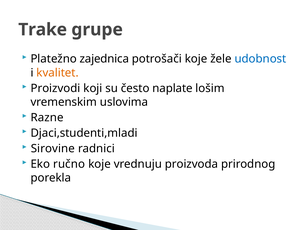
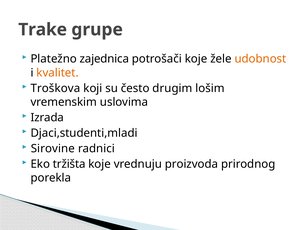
udobnost colour: blue -> orange (260, 59)
Proizvodi: Proizvodi -> Troškova (55, 88)
naplate: naplate -> drugim (172, 88)
Razne: Razne -> Izrada (47, 117)
ručno: ručno -> tržišta (69, 164)
